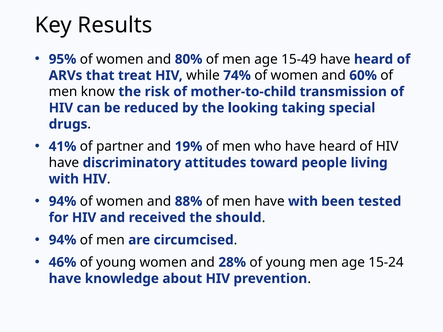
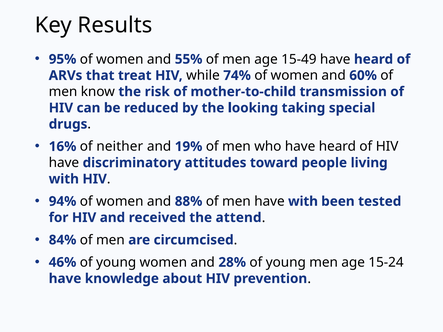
80%: 80% -> 55% (189, 59)
41%: 41% -> 16% (63, 147)
partner: partner -> neither (120, 147)
should: should -> attend (239, 218)
94%: 94% -> 84% (63, 240)
